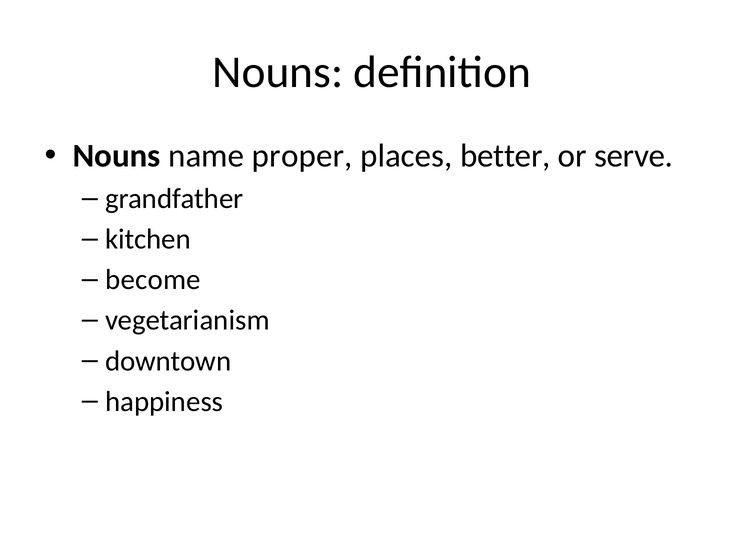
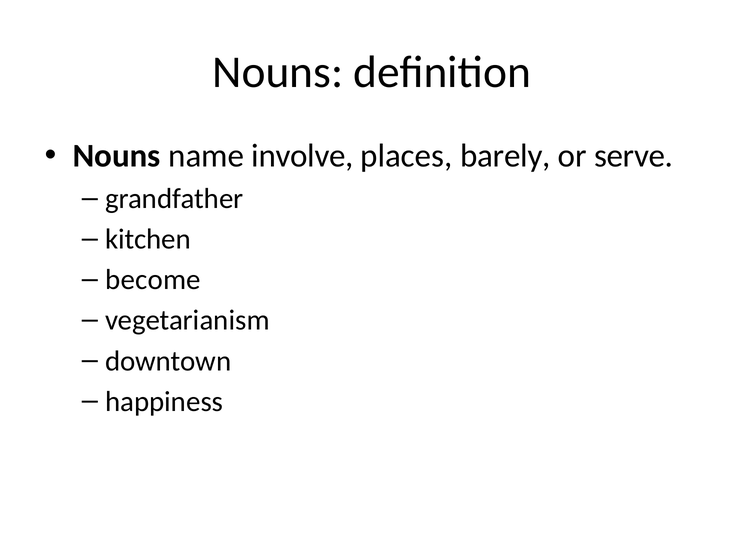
proper: proper -> involve (302, 156)
better: better -> barely (505, 156)
